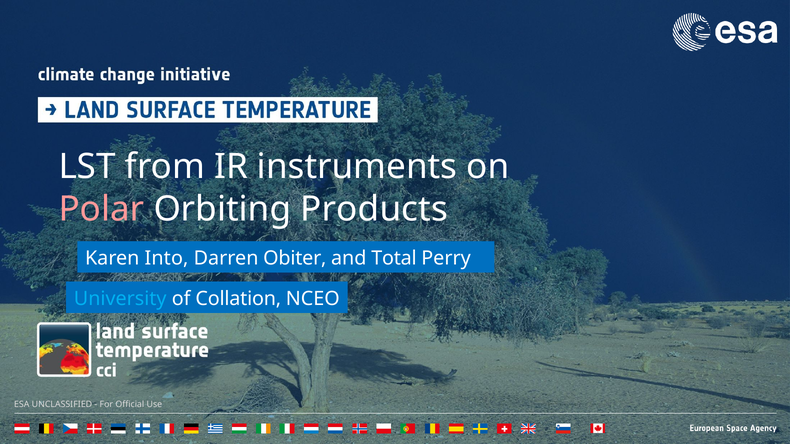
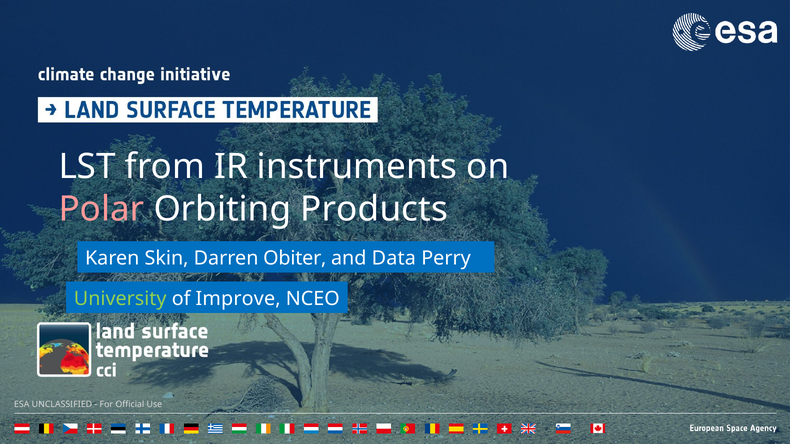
Into: Into -> Skin (167, 258)
Total: Total -> Data (394, 258)
University colour: light blue -> light green (120, 299)
Collation: Collation -> Improve (238, 299)
